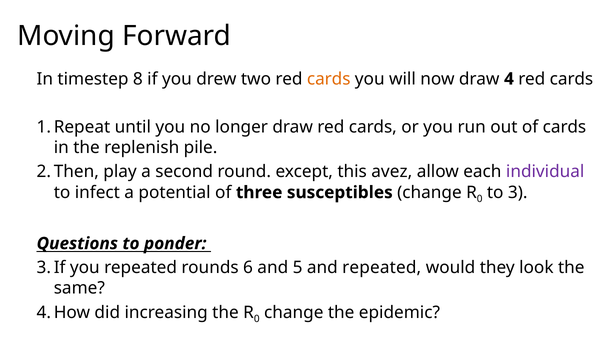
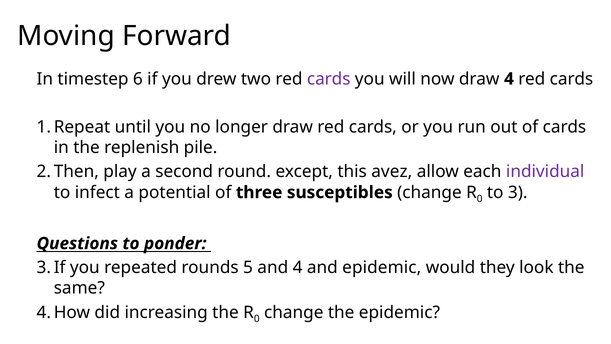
8: 8 -> 6 (138, 79)
cards colour: orange -> purple (329, 79)
6: 6 -> 5 (248, 267)
and 5: 5 -> 4 (298, 267)
and repeated: repeated -> epidemic (382, 267)
